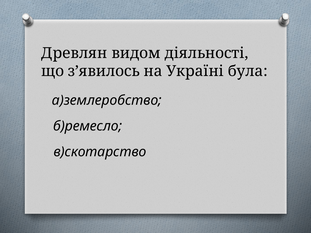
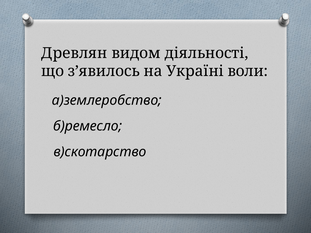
була: була -> воли (248, 71)
